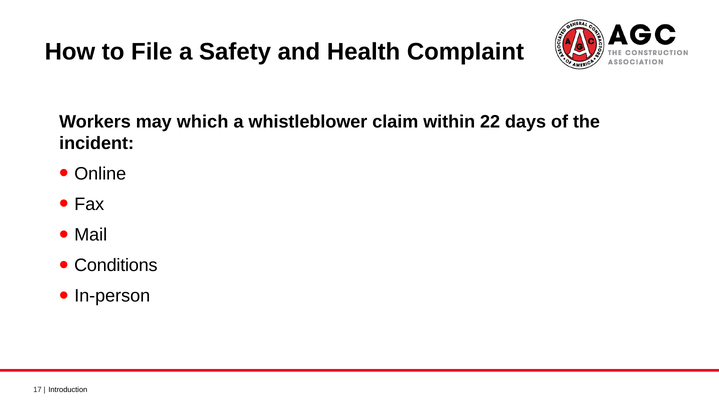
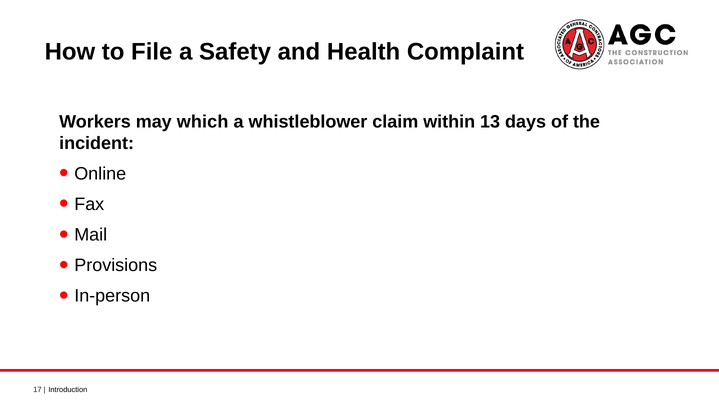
22: 22 -> 13 (490, 122)
Conditions: Conditions -> Provisions (116, 266)
